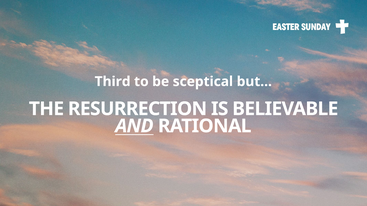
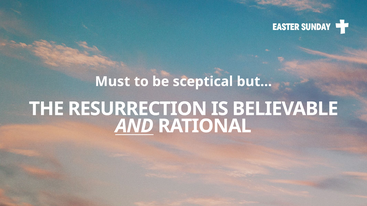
Third: Third -> Must (113, 82)
